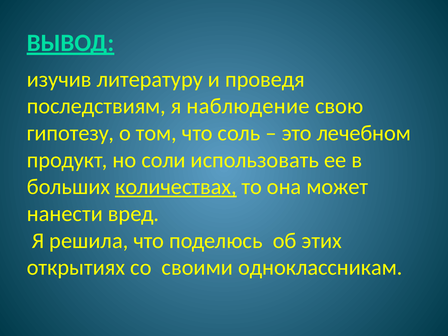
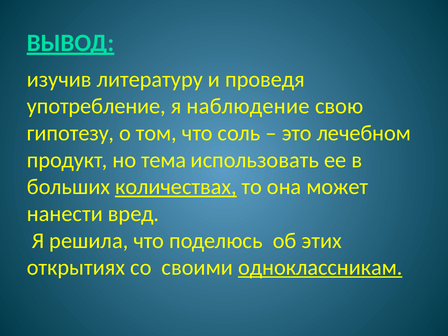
последствиям: последствиям -> употребление (96, 106)
соли: соли -> тема (164, 160)
одноклассникам underline: none -> present (320, 268)
